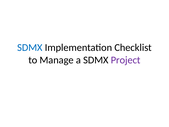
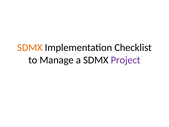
SDMX colour: blue -> orange (30, 47)
